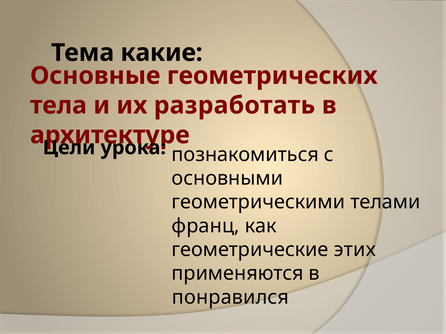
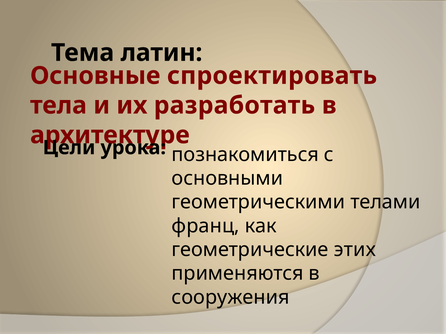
какие: какие -> латин (162, 53)
геометрических: геометрических -> спроектировать (272, 76)
понравился: понравился -> сооружения (231, 298)
